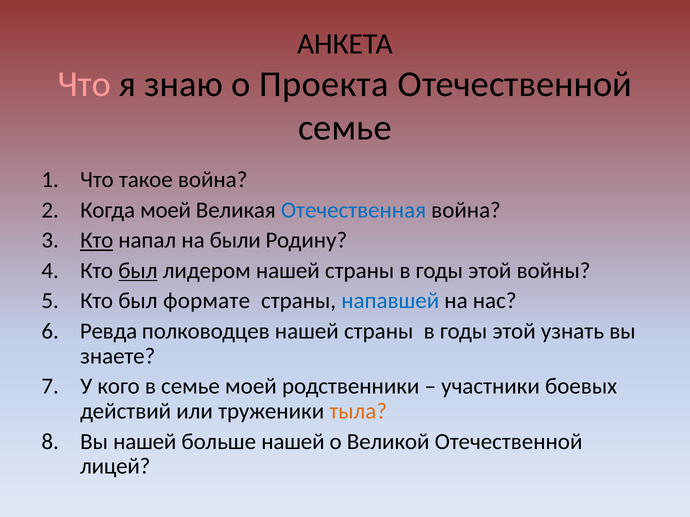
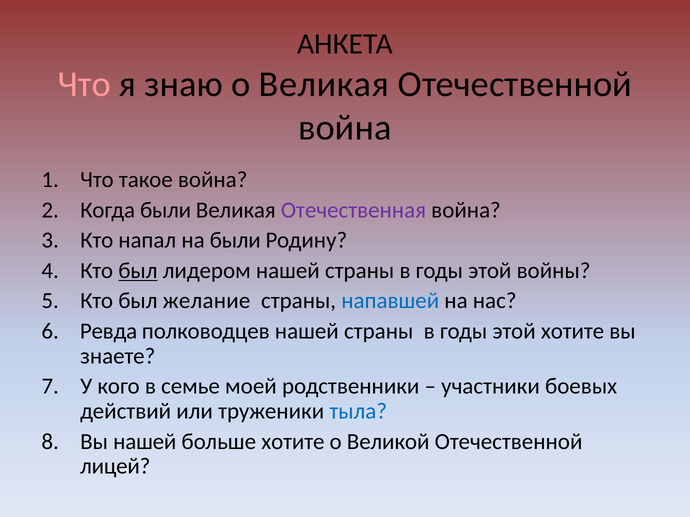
о Проекта: Проекта -> Великая (324, 84)
семье: семье -> война (345, 128)
Когда моей: моей -> были (166, 210)
Отечественная colour: blue -> purple (353, 210)
Кто underline: present -> none (97, 241)
формате: формате -> желание (207, 301)
этой узнать: узнать -> хотите (573, 332)
тыла colour: orange -> blue (358, 412)
больше нашей: нашей -> хотите (293, 442)
